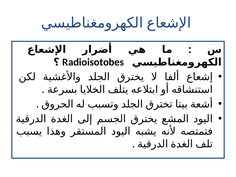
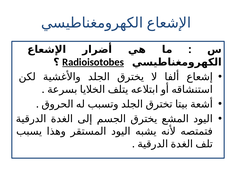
Radioisotobes underline: none -> present (93, 62)
